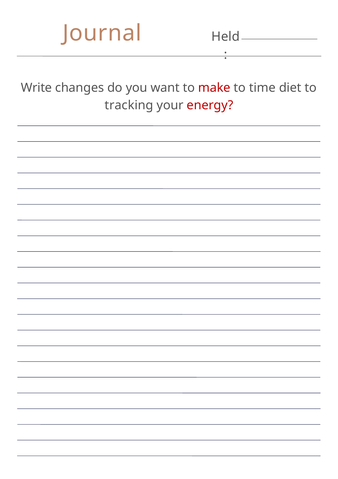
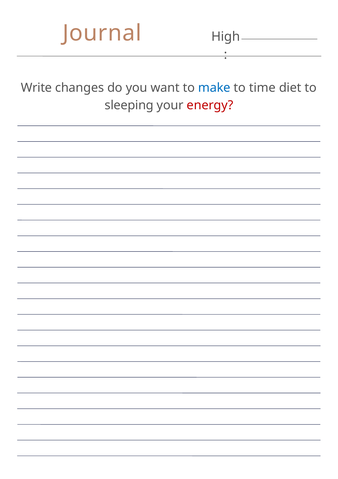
Held: Held -> High (226, 36)
make colour: red -> blue (214, 88)
tracking: tracking -> sleeping (129, 105)
